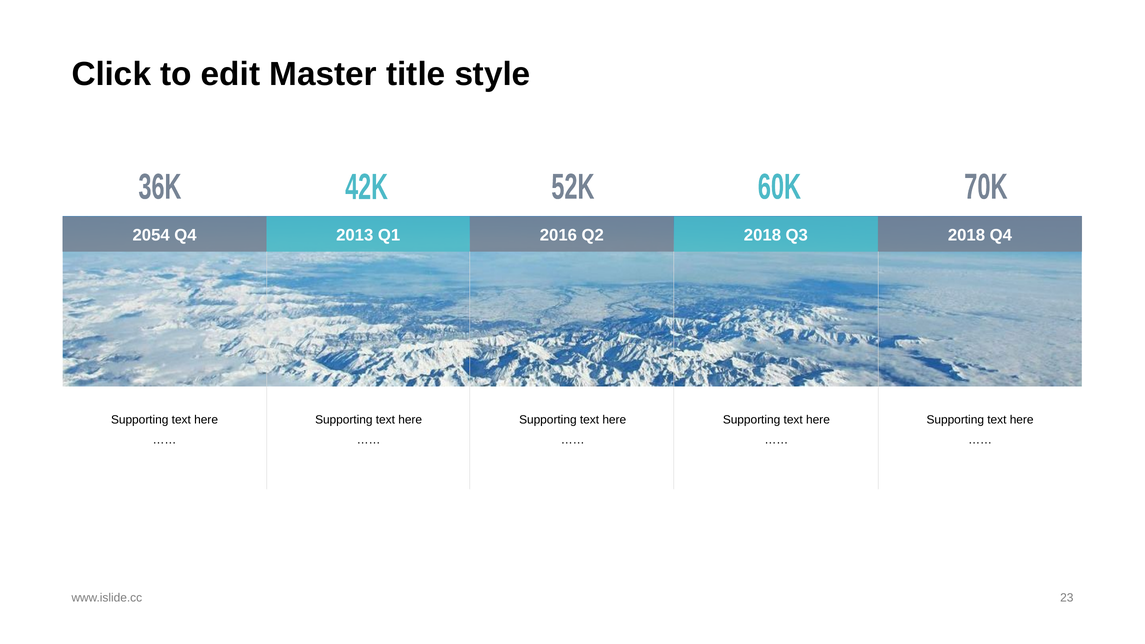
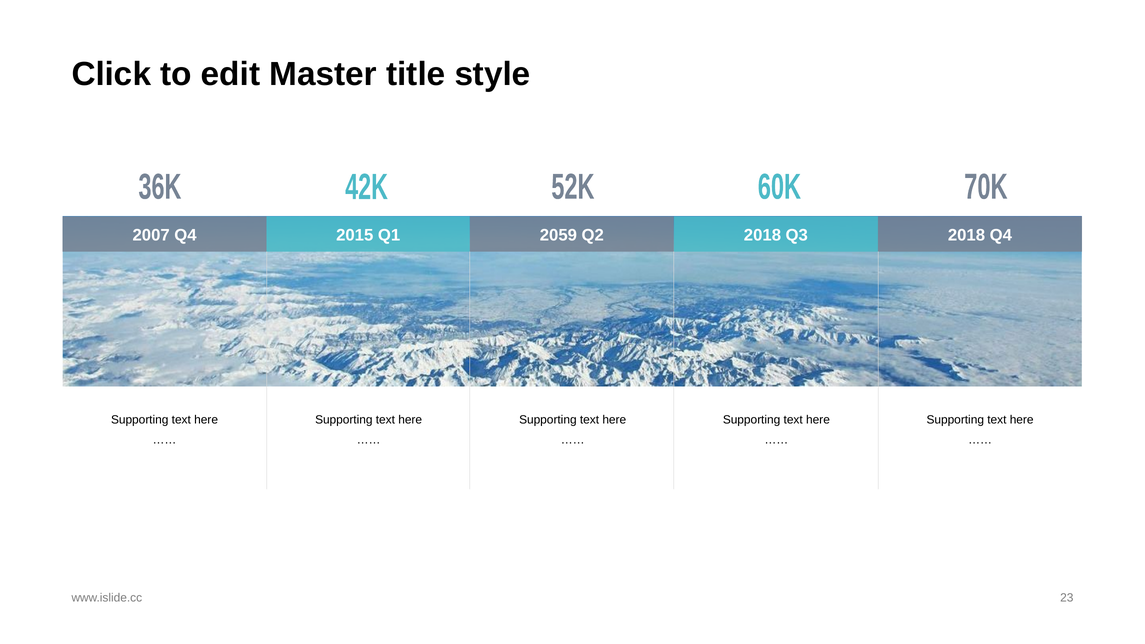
2054: 2054 -> 2007 (151, 235)
2013: 2013 -> 2015 (355, 235)
2016: 2016 -> 2059 (558, 235)
